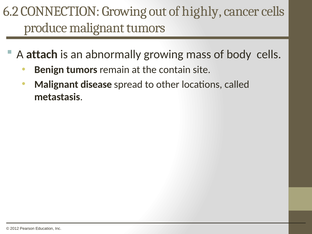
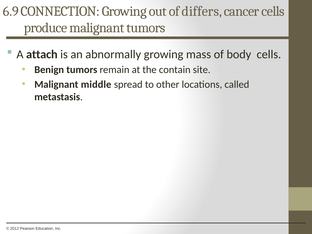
6.2: 6.2 -> 6.9 (11, 11)
highly: highly -> differs (202, 11)
disease: disease -> middle (96, 84)
